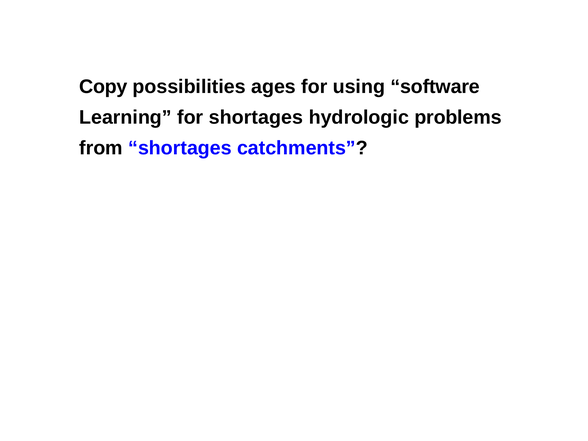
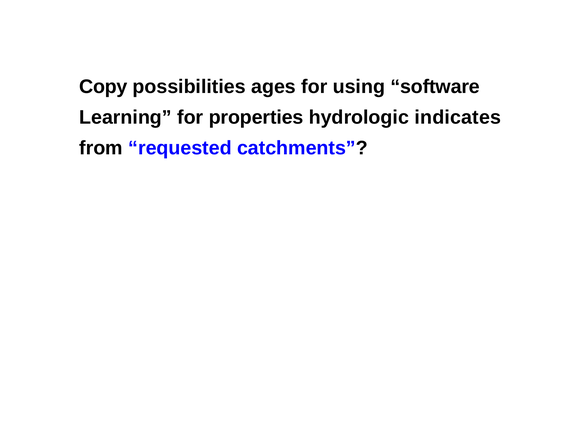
for shortages: shortages -> properties (256, 117)
problems: problems -> indicates (458, 117)
from shortages: shortages -> requested (180, 148)
